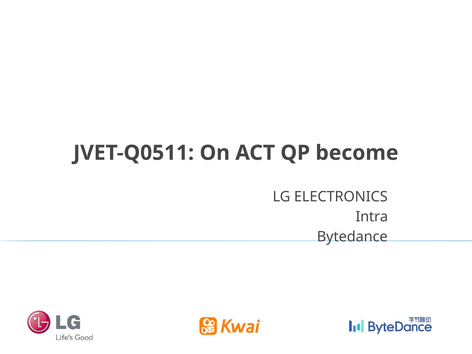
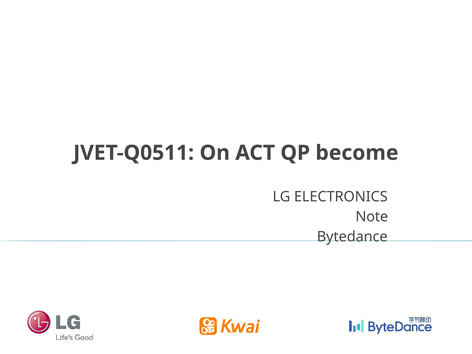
Intra: Intra -> Note (372, 217)
